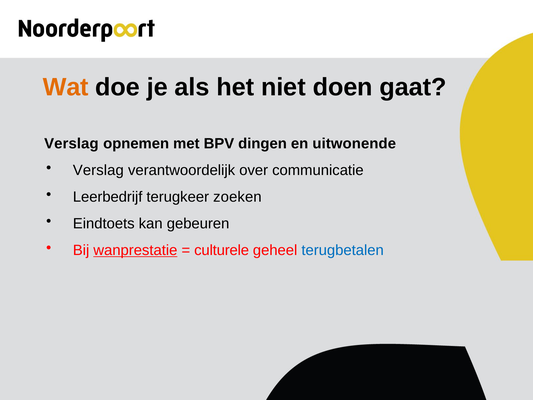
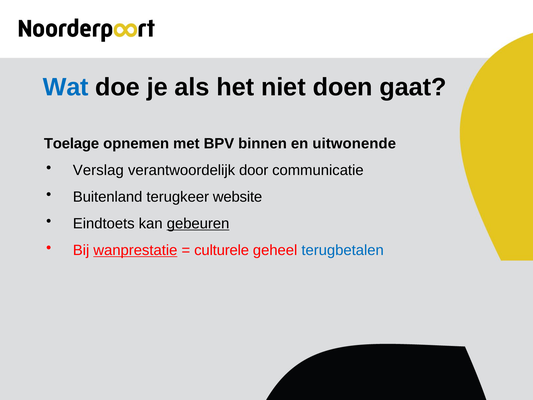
Wat colour: orange -> blue (66, 87)
Verslag: Verslag -> Toelage (72, 144)
dingen: dingen -> binnen (263, 144)
over: over -> door (254, 170)
Leerbedrijf: Leerbedrijf -> Buitenland (108, 197)
zoeken: zoeken -> website (238, 197)
gebeuren underline: none -> present (198, 223)
